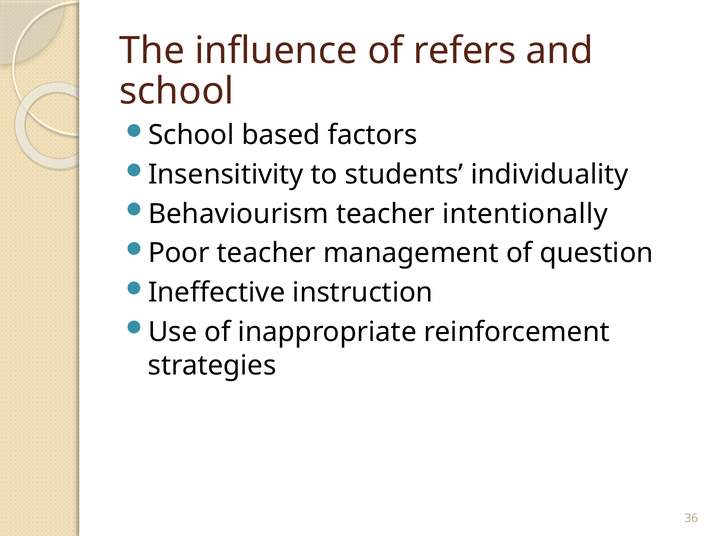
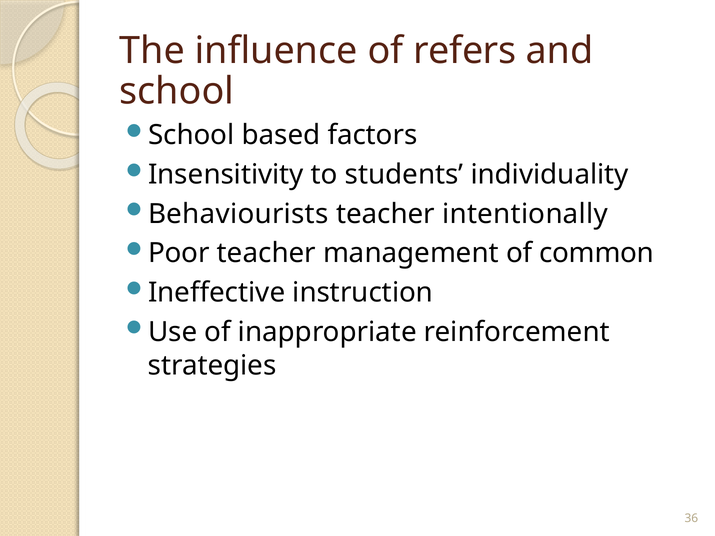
Behaviourism: Behaviourism -> Behaviourists (238, 214)
question: question -> common (597, 253)
